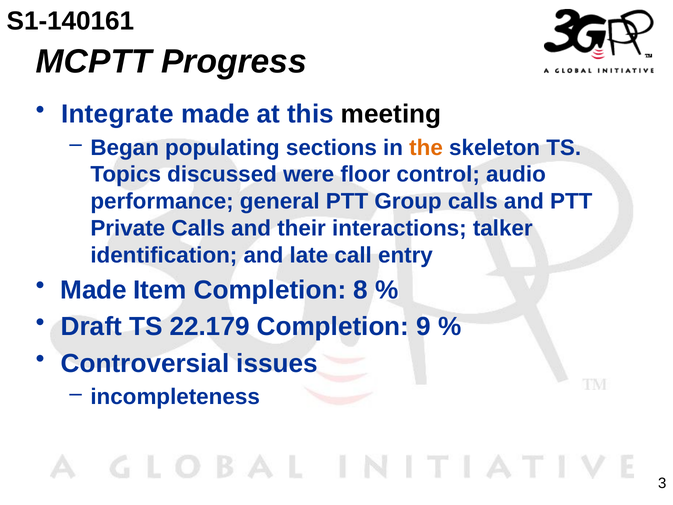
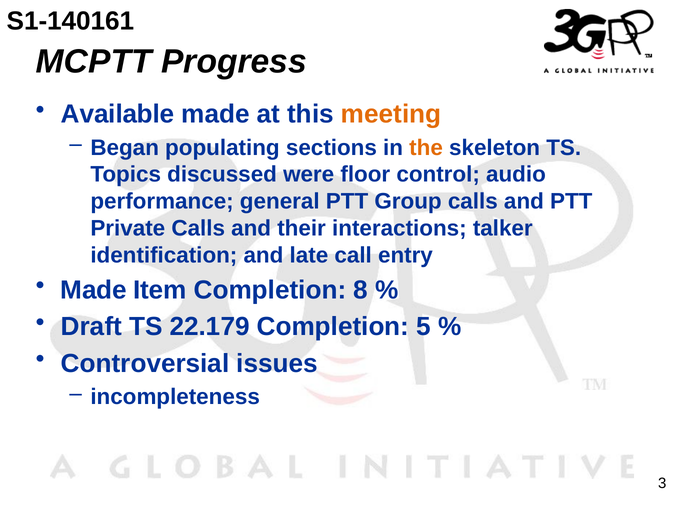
Integrate: Integrate -> Available (118, 114)
meeting colour: black -> orange (391, 114)
9: 9 -> 5 (424, 327)
